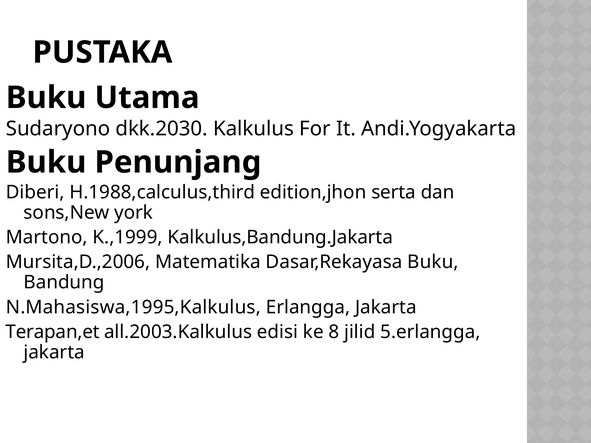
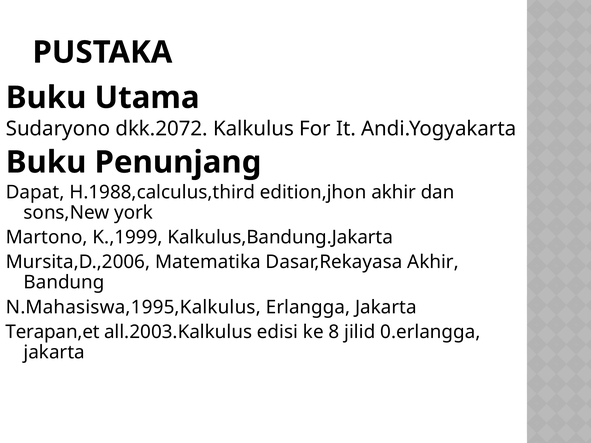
dkk.2030: dkk.2030 -> dkk.2072 (162, 129)
Diberi: Diberi -> Dapat (35, 192)
edition,jhon serta: serta -> akhir (394, 192)
Dasar,Rekayasa Buku: Buku -> Akhir (433, 262)
5.erlangga: 5.erlangga -> 0.erlangga (430, 332)
